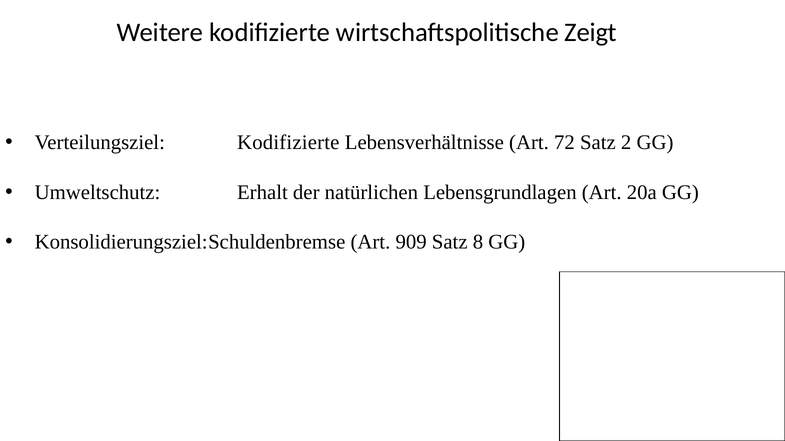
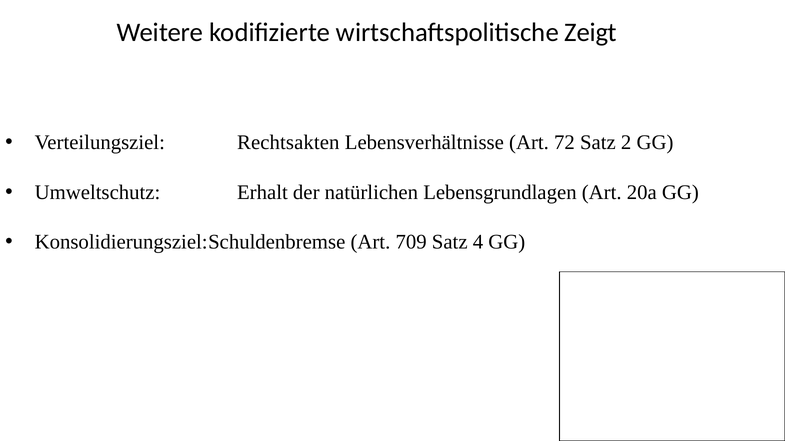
Verteilungsziel Kodifizierte: Kodifizierte -> Rechtsakten (288, 143)
909: 909 -> 709 (411, 242)
8: 8 -> 4 (478, 242)
